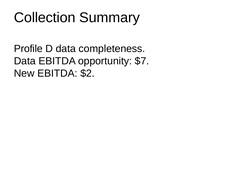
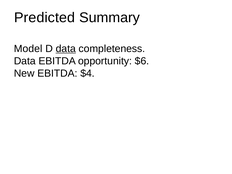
Collection: Collection -> Predicted (45, 18)
Profile: Profile -> Model (28, 49)
data underline: none -> present (66, 49)
$7: $7 -> $6 (142, 61)
$2: $2 -> $4 (88, 73)
